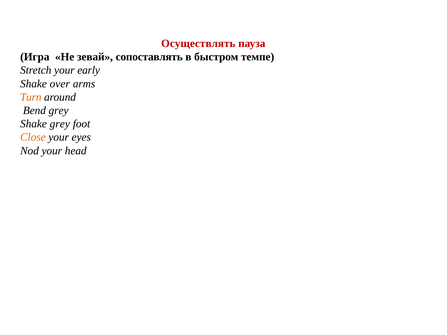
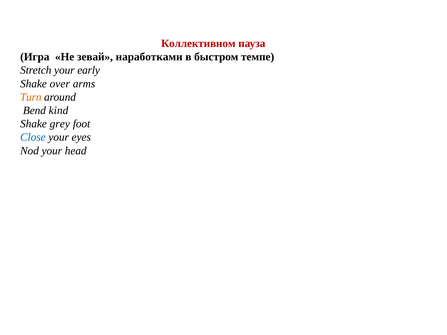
Осуществлять: Осуществлять -> Коллективном (198, 44)
сопоставлять: сопоставлять -> наработками (149, 57)
Bend grey: grey -> kind (59, 111)
Close colour: orange -> blue (33, 137)
